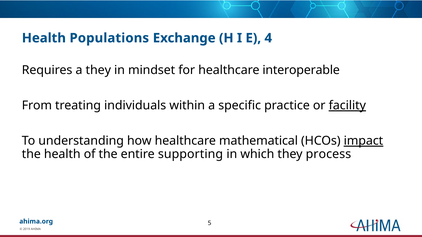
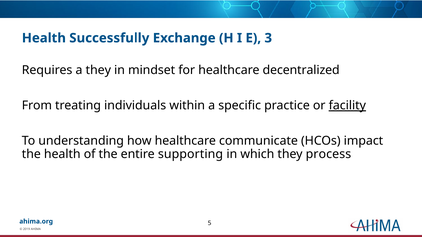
Populations: Populations -> Successfully (109, 38)
4: 4 -> 3 (268, 38)
interoperable: interoperable -> decentralized (301, 70)
mathematical: mathematical -> communicate (258, 141)
impact underline: present -> none (363, 141)
